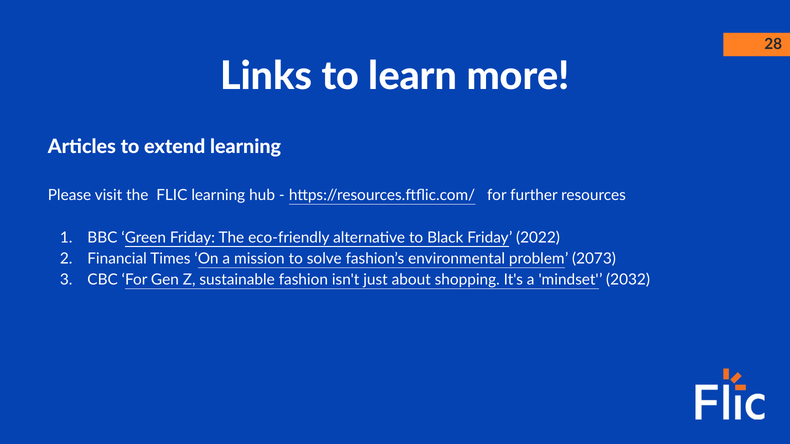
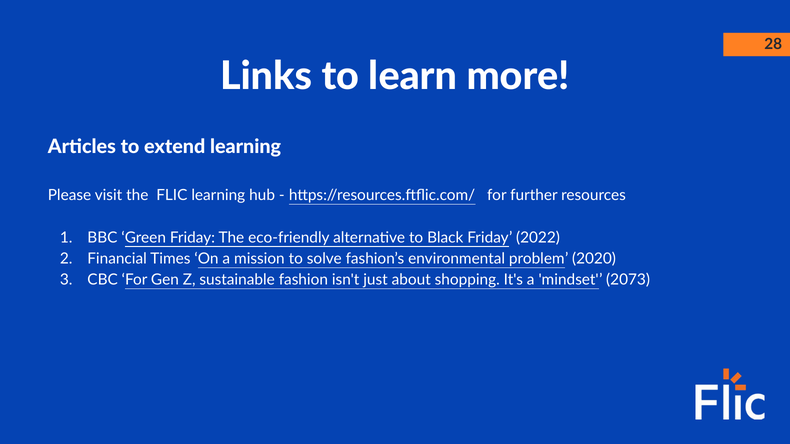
2073: 2073 -> 2020 (594, 259)
2032: 2032 -> 2073 (628, 280)
